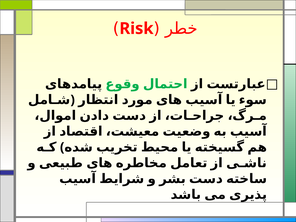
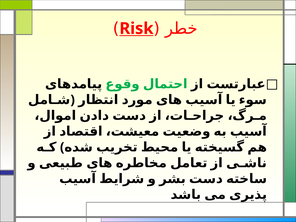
Risk underline: none -> present (136, 29)
